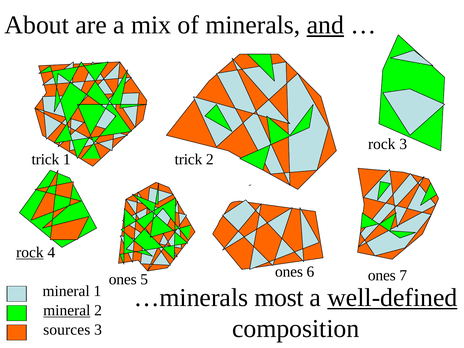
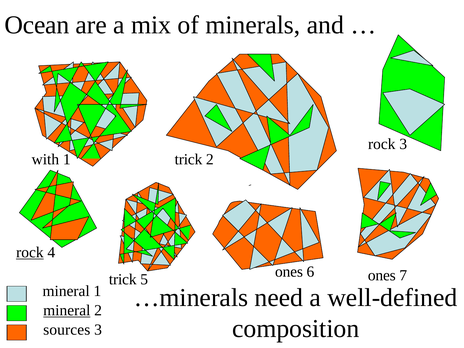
About: About -> Ocean (37, 25)
and underline: present -> none (325, 25)
trick: trick -> with (45, 160)
ones: ones -> trick (123, 279)
most: most -> need (279, 298)
well-defined underline: present -> none (392, 298)
